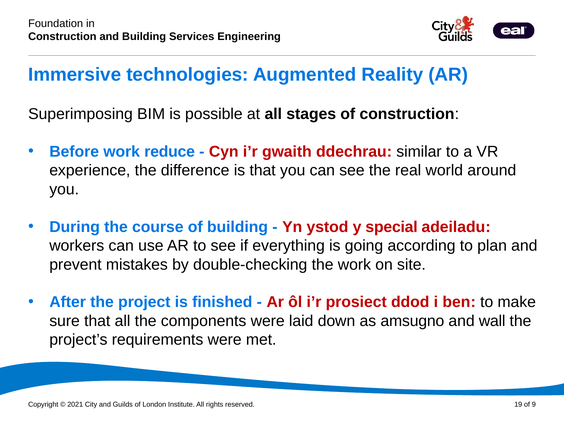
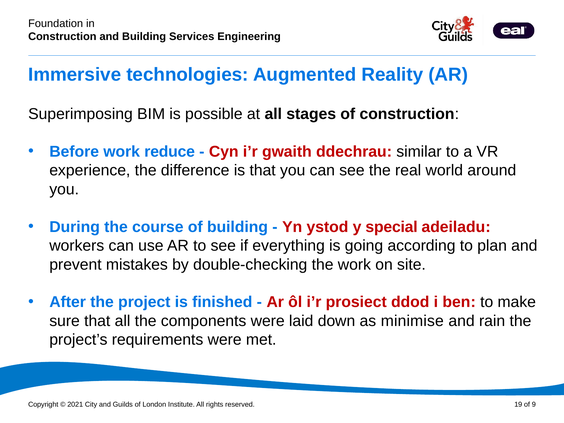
amsugno: amsugno -> minimise (412, 321)
wall: wall -> rain (492, 321)
